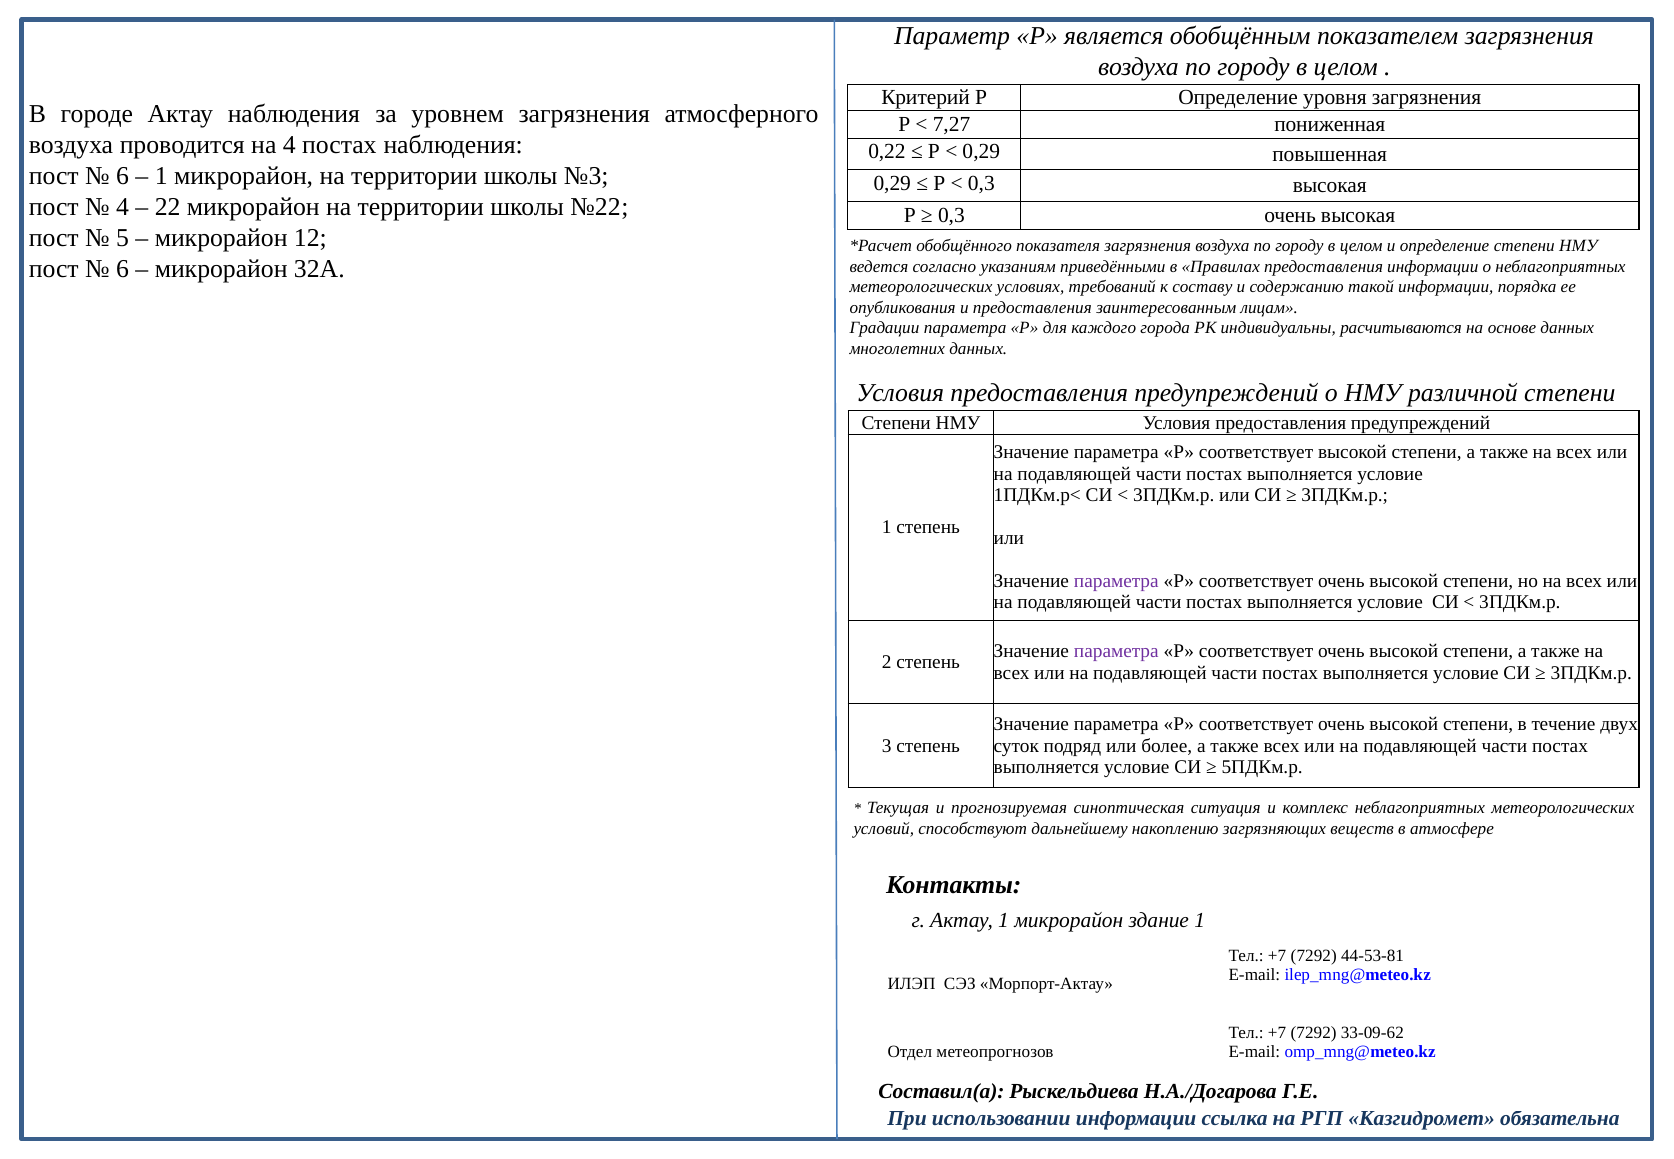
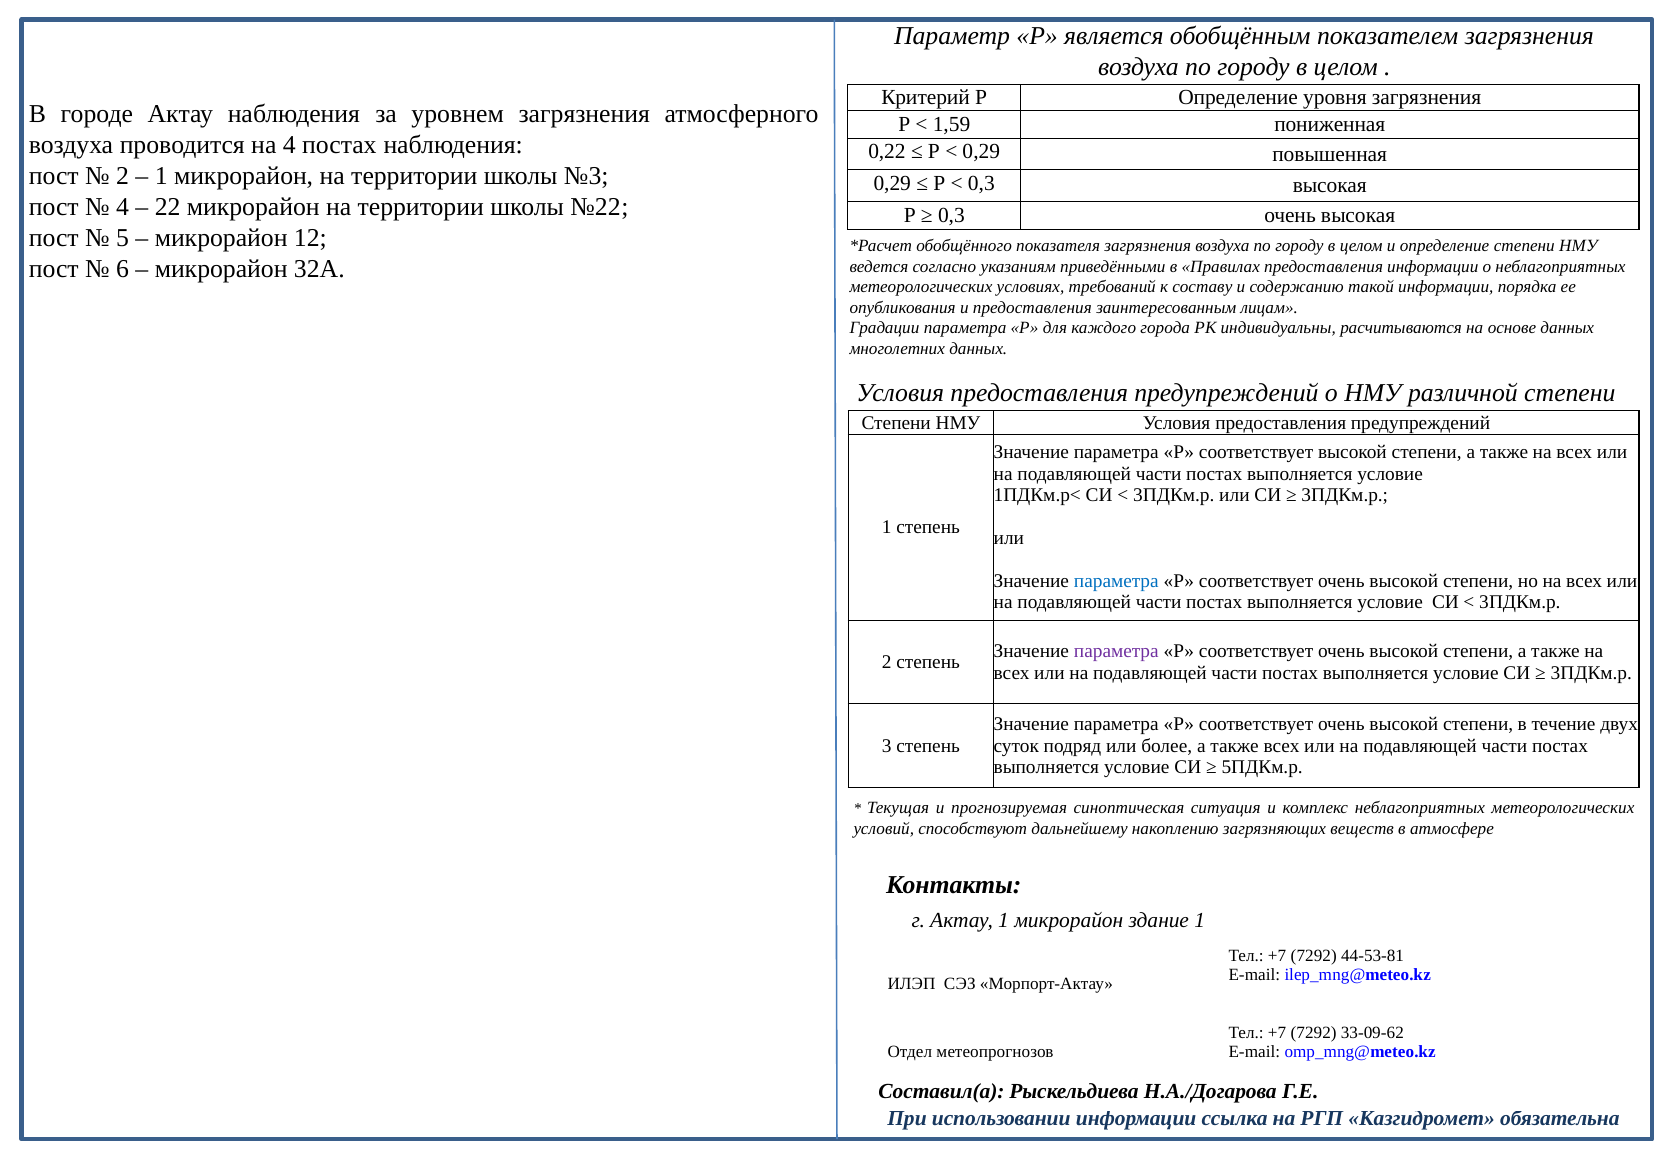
7,27: 7,27 -> 1,59 (952, 124)
6: 6 -> 2 (122, 176)
параметра colour: purple -> blue (1116, 581)
